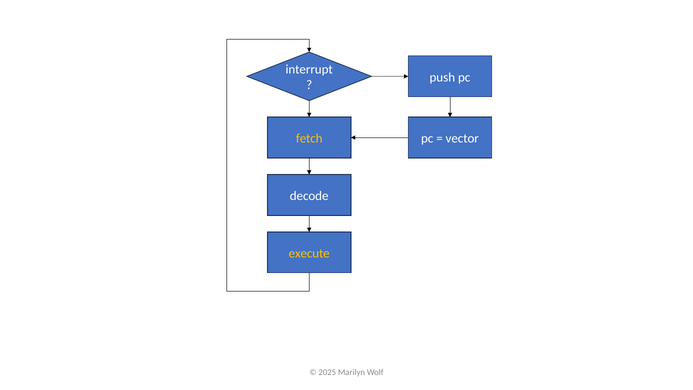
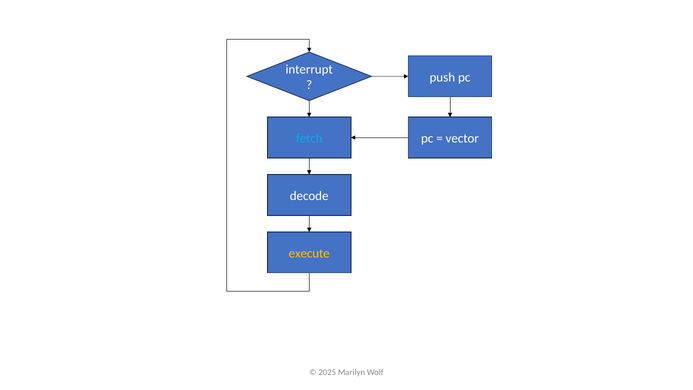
fetch colour: yellow -> light blue (309, 138)
